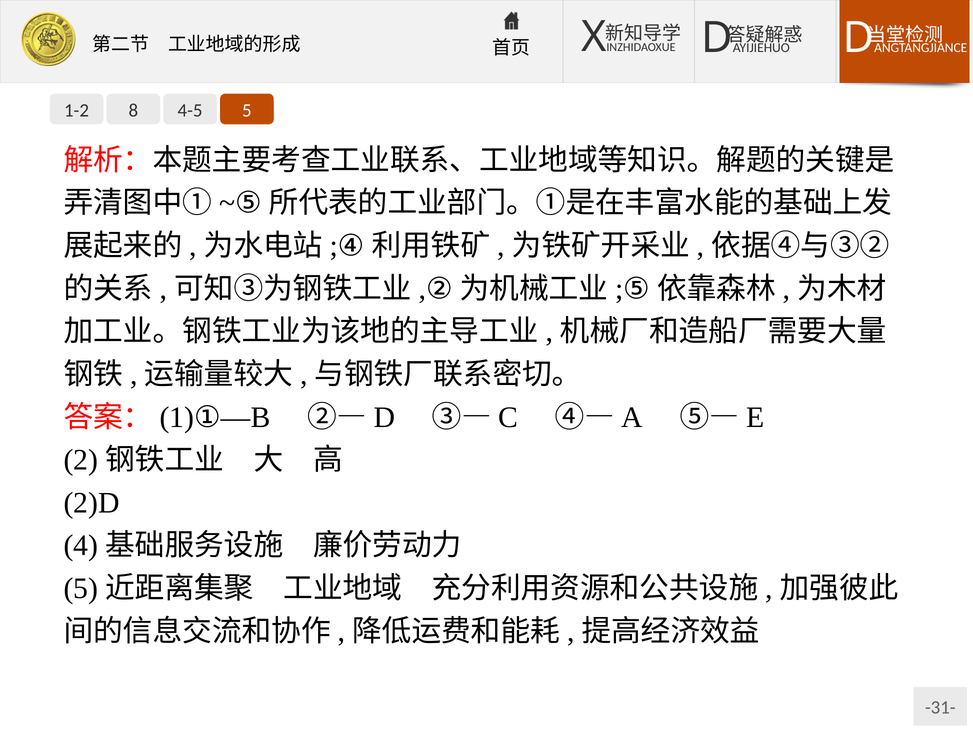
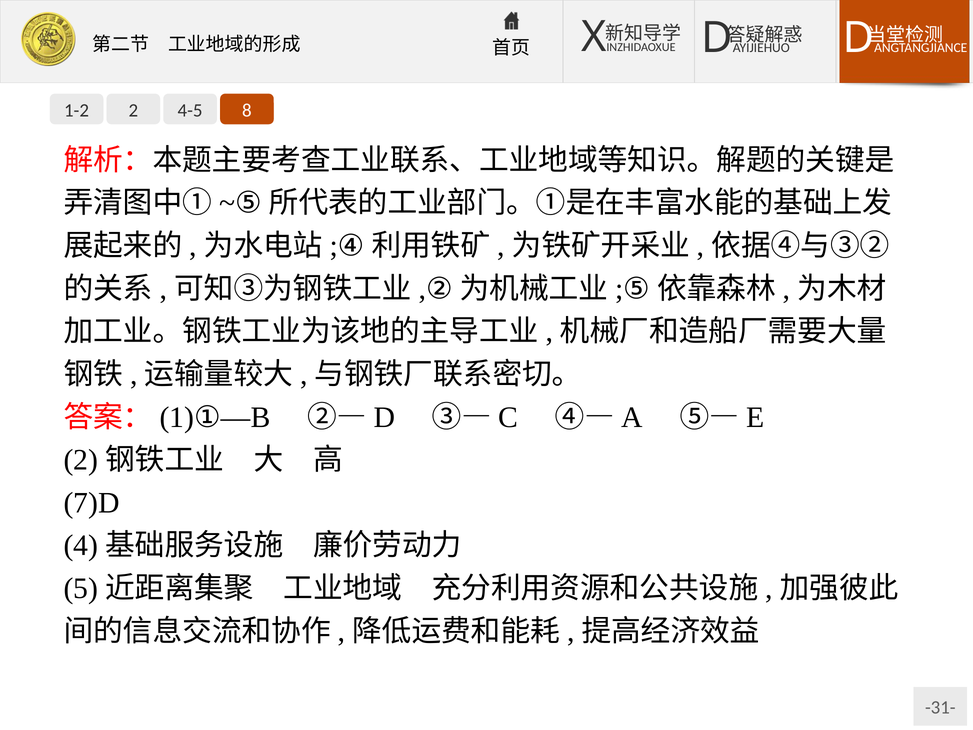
8: 8 -> 2 (133, 110)
5: 5 -> 8 (247, 110)
2)D: 2)D -> 7)D (92, 503)
